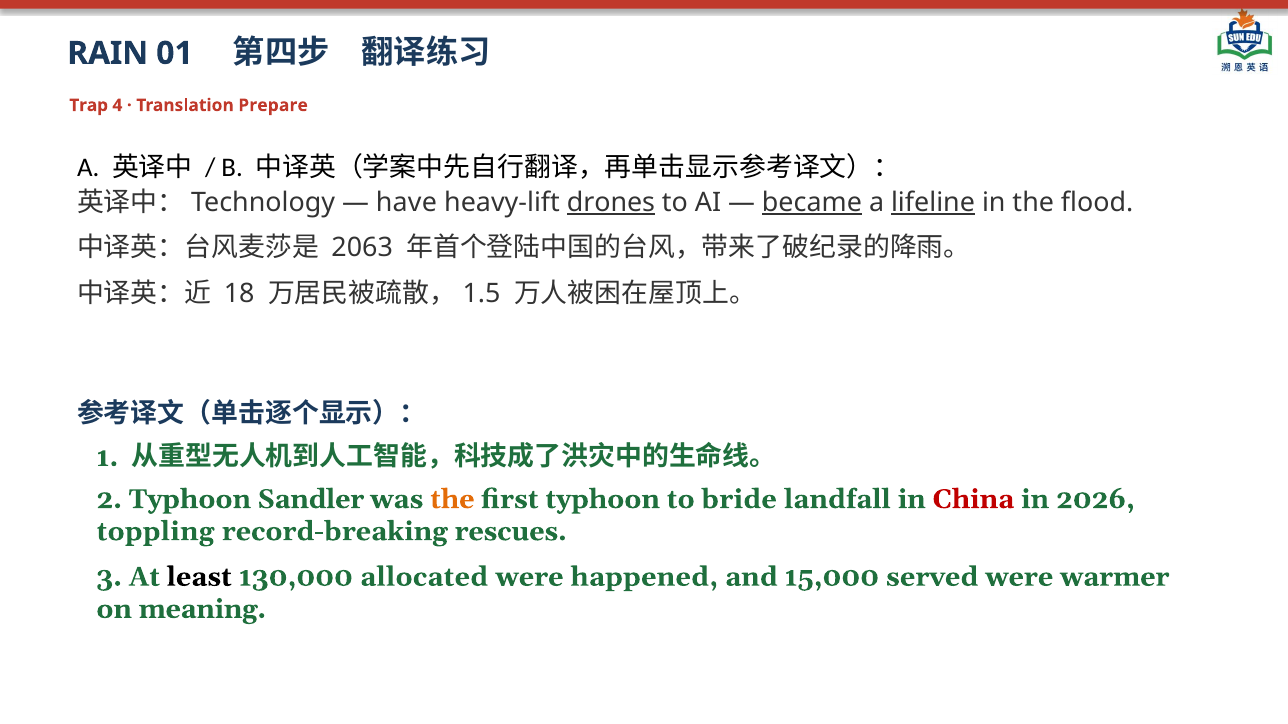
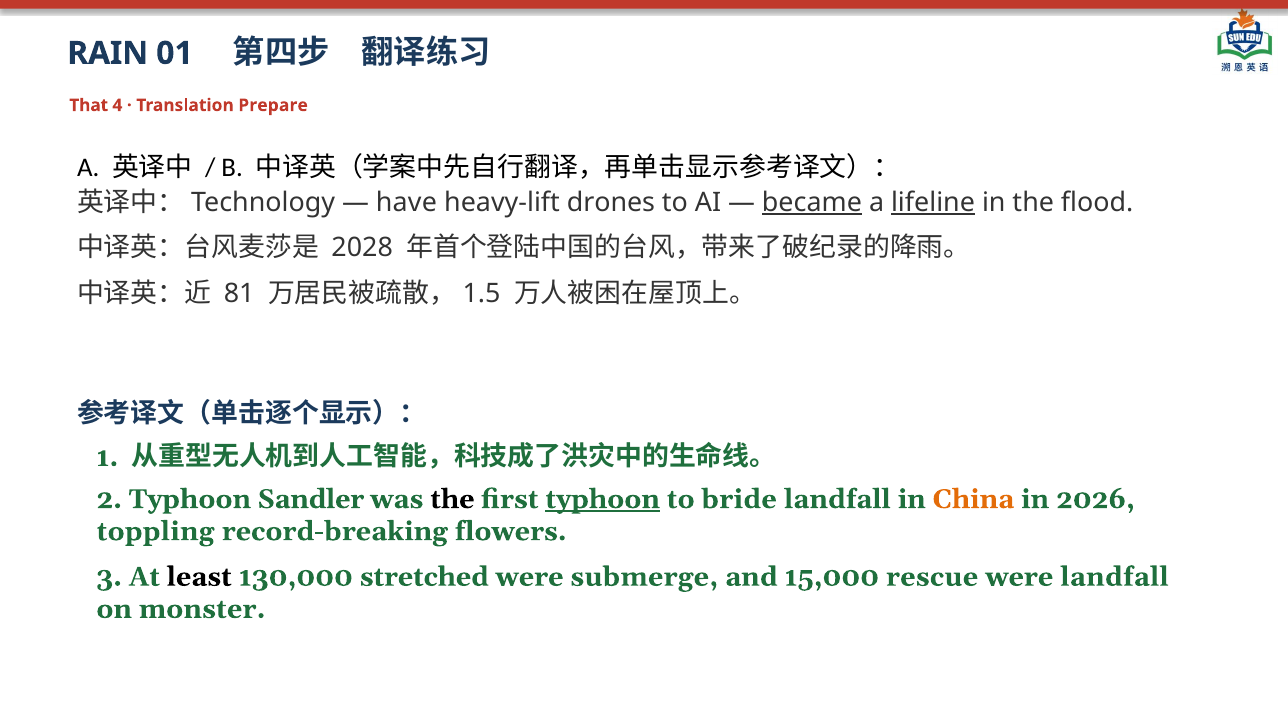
Trap: Trap -> That (89, 105)
drones underline: present -> none (611, 203)
2063: 2063 -> 2028 (362, 248)
18: 18 -> 81 (239, 294)
the colour: orange -> black (452, 500)
typhoon underline: none -> present (603, 500)
China colour: red -> orange (973, 500)
rescues: rescues -> flowers (511, 532)
allocated: allocated -> stretched (424, 577)
happened: happened -> submerge (644, 577)
served: served -> rescue (932, 577)
were warmer: warmer -> landfall (1115, 577)
meaning: meaning -> monster (202, 609)
